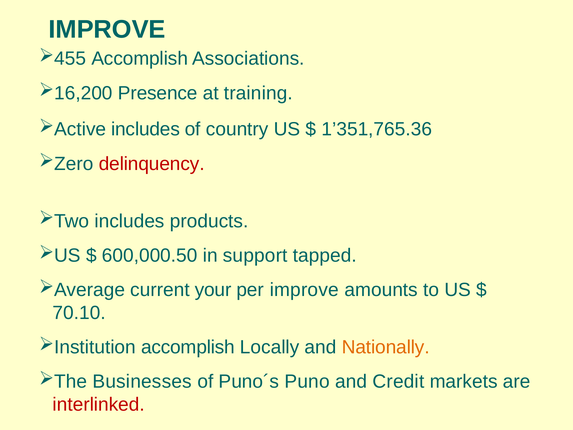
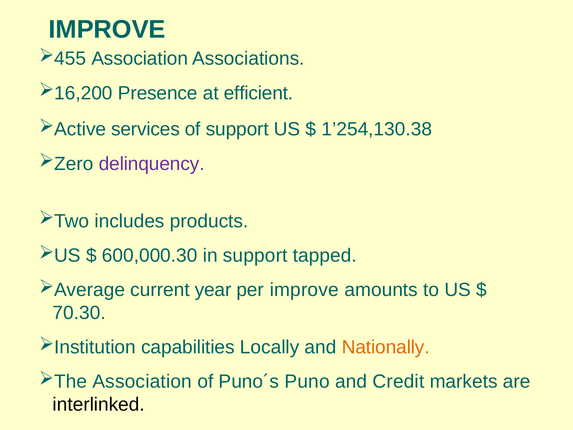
Accomplish: Accomplish -> Association (140, 59)
training: training -> efficient (259, 93)
includes: includes -> services (146, 129)
of country: country -> support (237, 129)
1’351,765.36: 1’351,765.36 -> 1’254,130.38 (377, 129)
delinquency colour: red -> purple (152, 164)
600,000.50: 600,000.50 -> 600,000.30 (150, 255)
your: your -> year (213, 290)
70.10: 70.10 -> 70.30 (79, 313)
accomplish: accomplish -> capabilities (188, 347)
Businesses: Businesses -> Association (142, 381)
interlinked colour: red -> black (99, 404)
